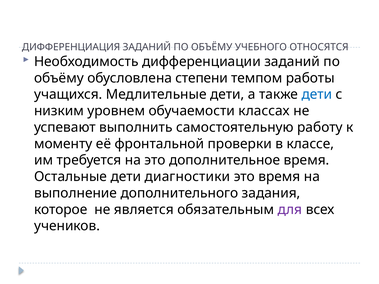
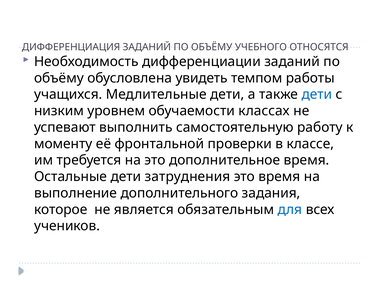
степени: степени -> увидеть (202, 78)
диагностики: диагностики -> затруднения (187, 177)
для colour: purple -> blue (290, 210)
